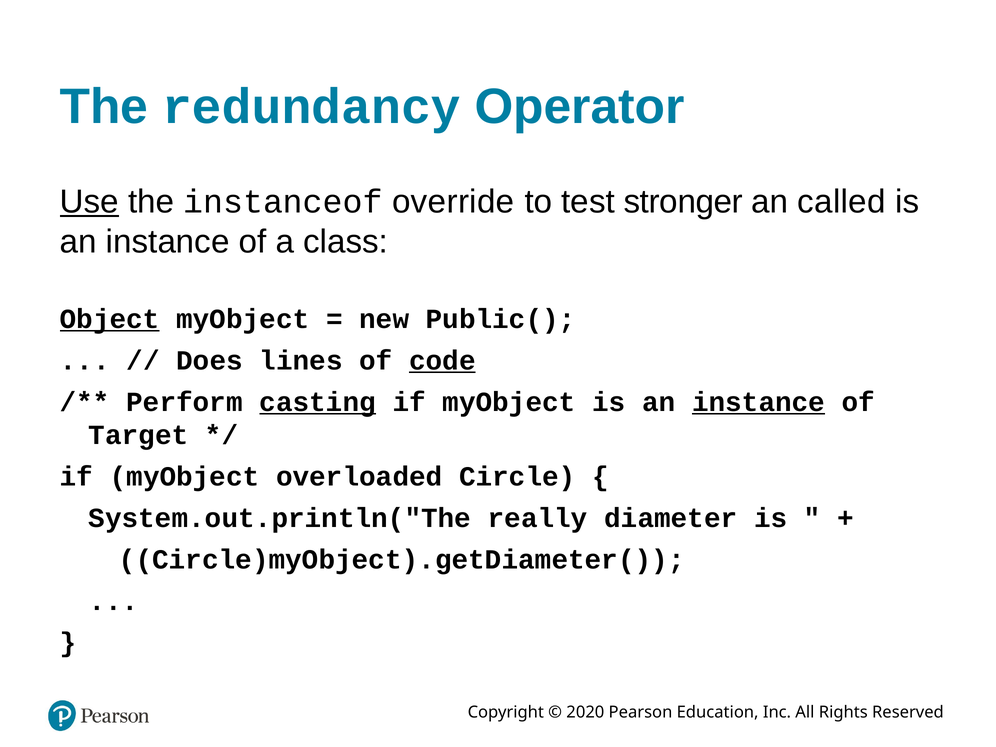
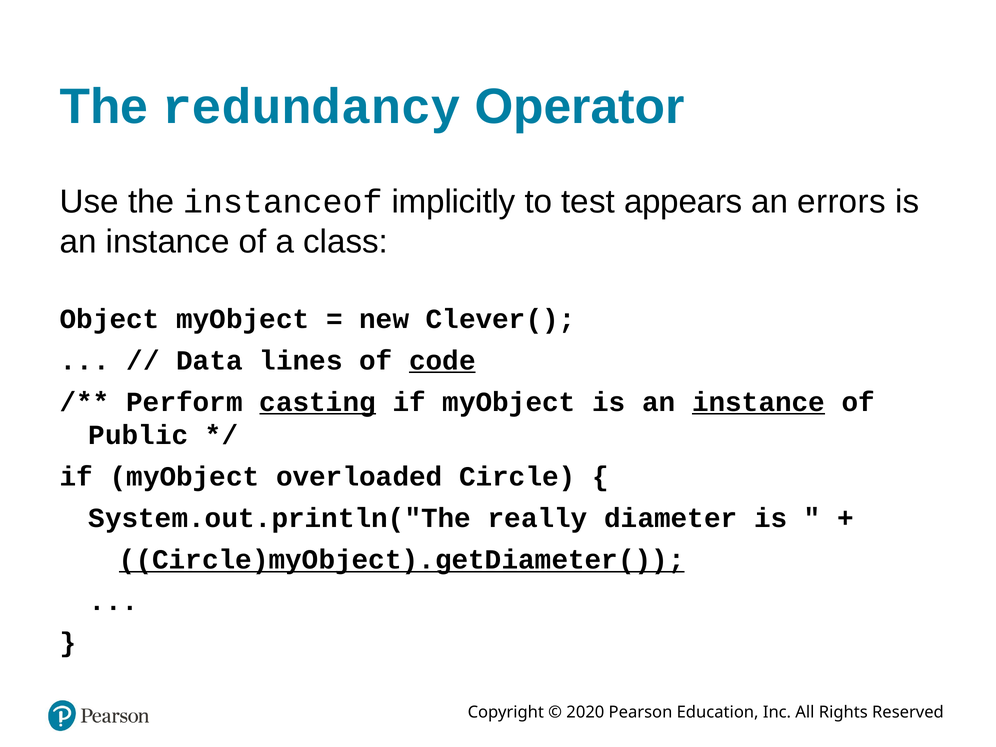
Use underline: present -> none (89, 202)
override: override -> implicitly (454, 202)
stronger: stronger -> appears (683, 202)
called: called -> errors (842, 202)
Object underline: present -> none (110, 319)
Public(: Public( -> Clever( (501, 319)
Does: Does -> Data (210, 360)
Target: Target -> Public (138, 435)
Circle)myObject).getDiameter( underline: none -> present (402, 560)
